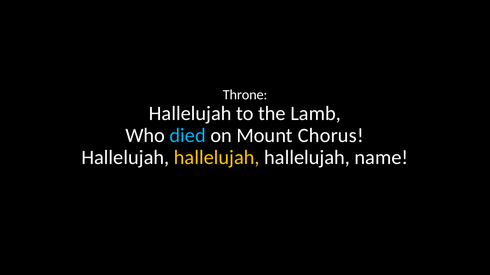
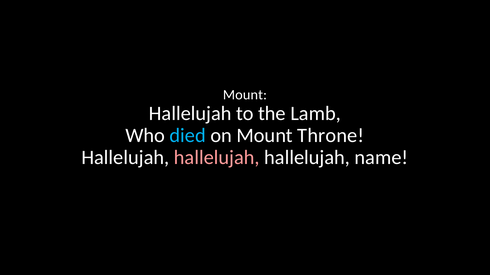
Throne: Throne -> Mount (245, 95)
Chorus: Chorus -> Throne (331, 136)
hallelujah colour: yellow -> pink (217, 158)
